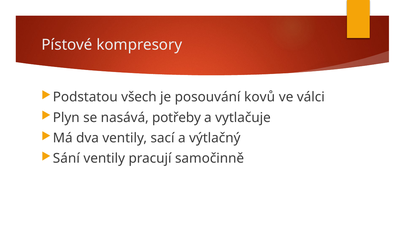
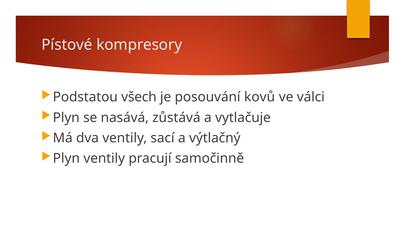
potřeby: potřeby -> zůstává (176, 117)
Sání: Sání -> Plyn (66, 158)
